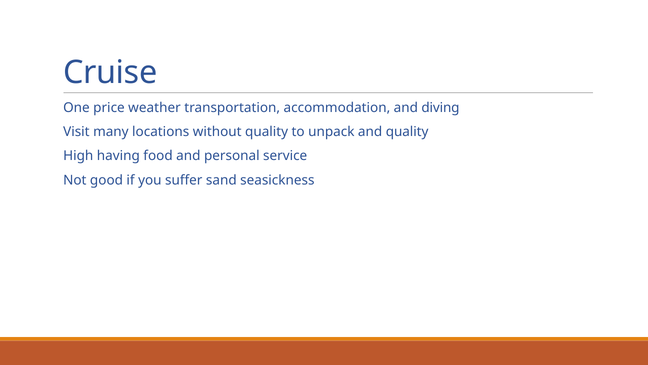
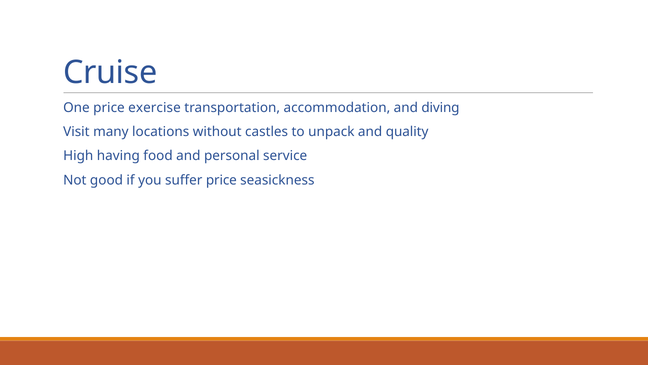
weather: weather -> exercise (155, 108)
without quality: quality -> castles (267, 132)
suffer sand: sand -> price (221, 180)
